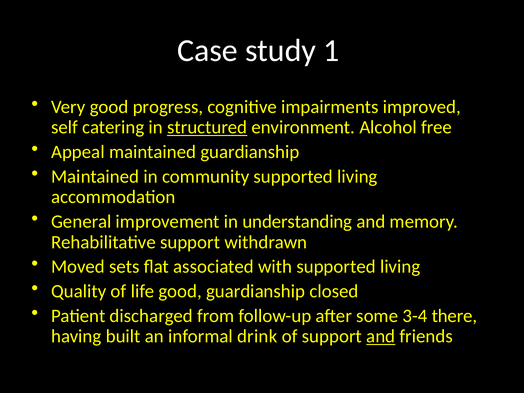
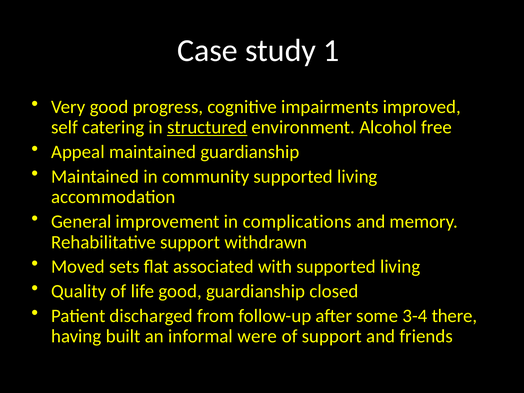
understanding: understanding -> complications (297, 222)
drink: drink -> were (257, 336)
and underline: present -> none (381, 336)
